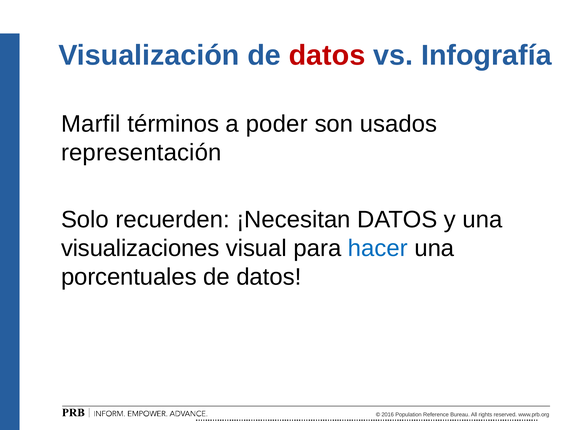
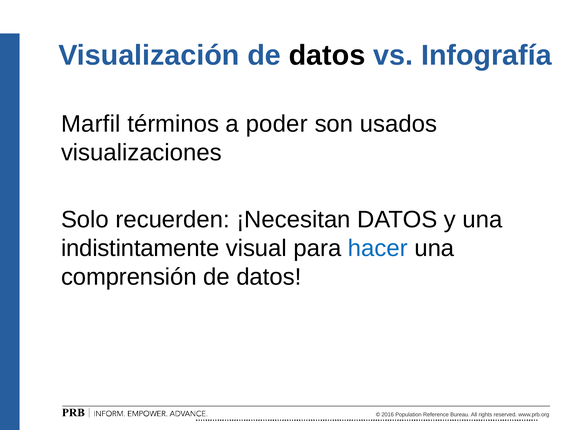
datos colour: red -> black (327, 56)
representación: representación -> visualizaciones (141, 153)
visualizaciones: visualizaciones -> indistintamente (140, 249)
porcentuales: porcentuales -> comprensión (129, 277)
